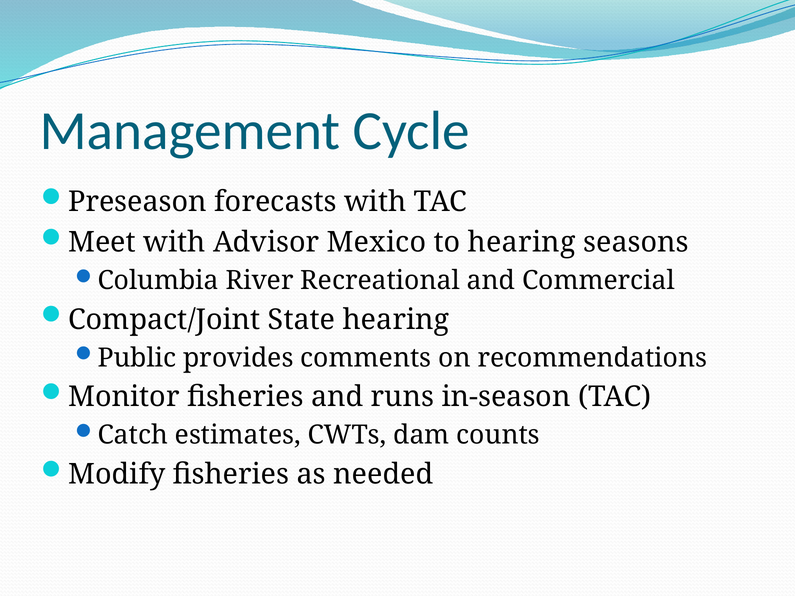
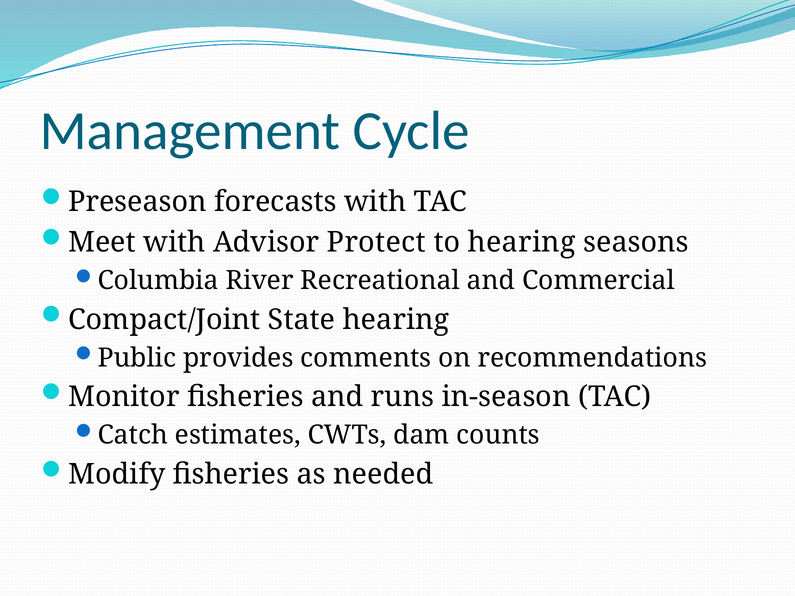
Mexico: Mexico -> Protect (376, 242)
